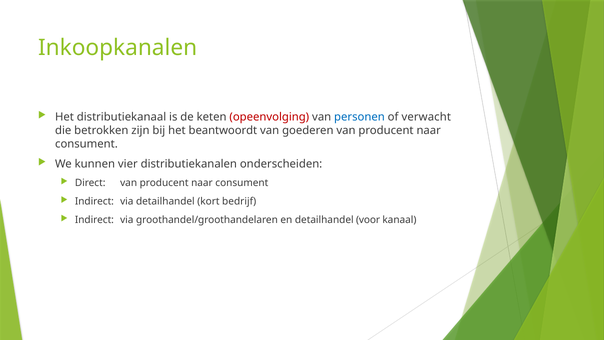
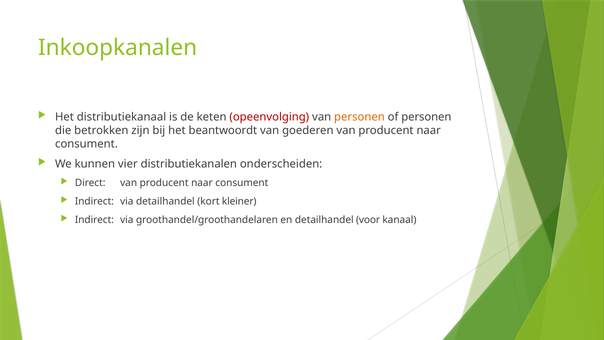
personen colour: blue -> orange (359, 117)
of verwacht: verwacht -> personen (426, 117)
bedrijf: bedrijf -> kleiner (239, 201)
